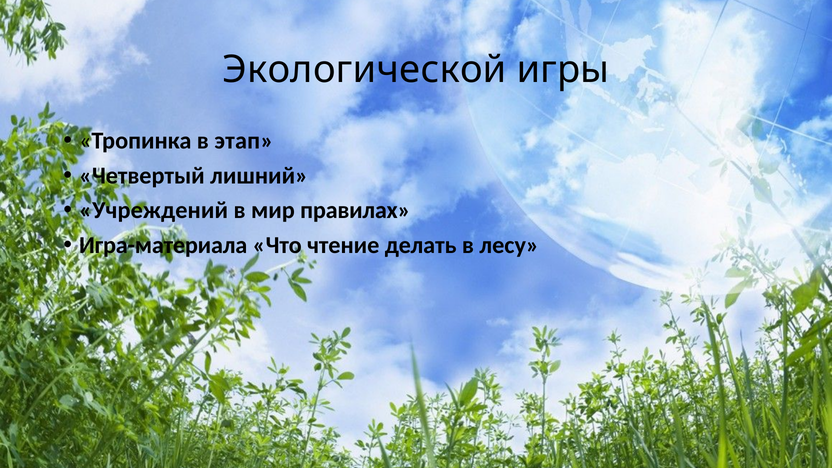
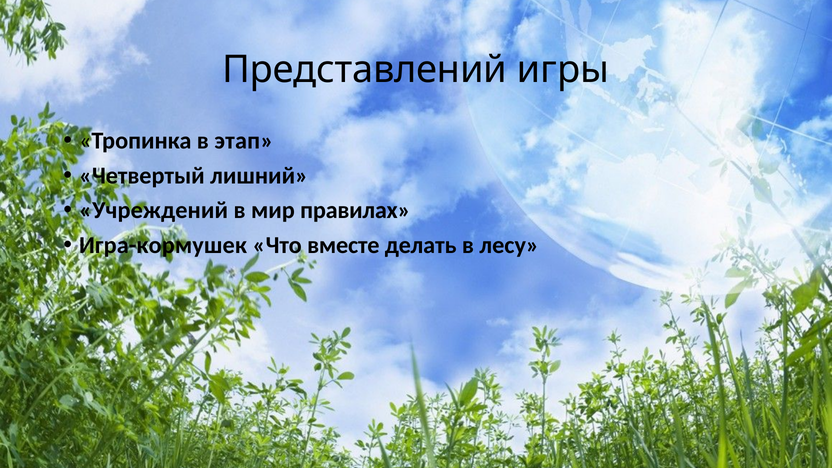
Экологической: Экологической -> Представлений (365, 70)
Игра-материала: Игра-материала -> Игра-кормушек (163, 245)
чтение: чтение -> вместе (343, 245)
